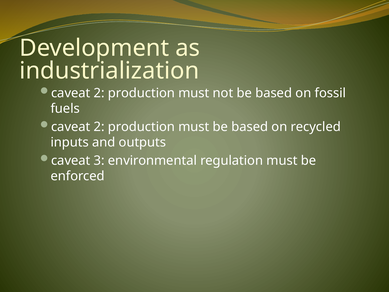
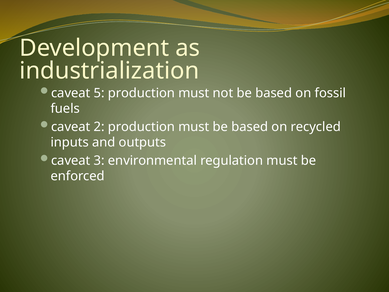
2: 2 -> 5 (99, 93)
